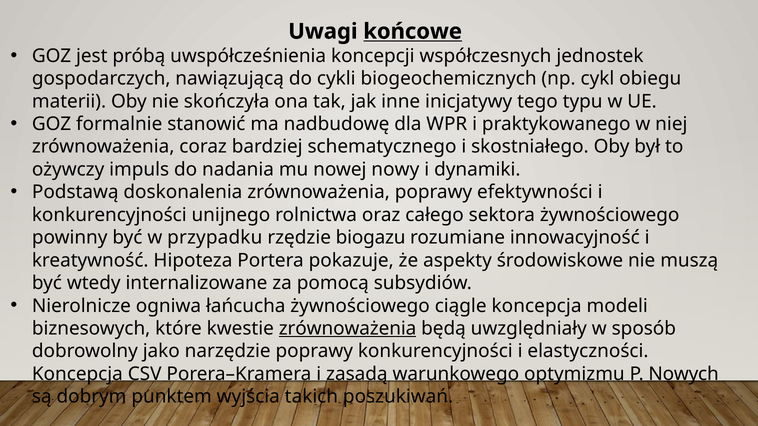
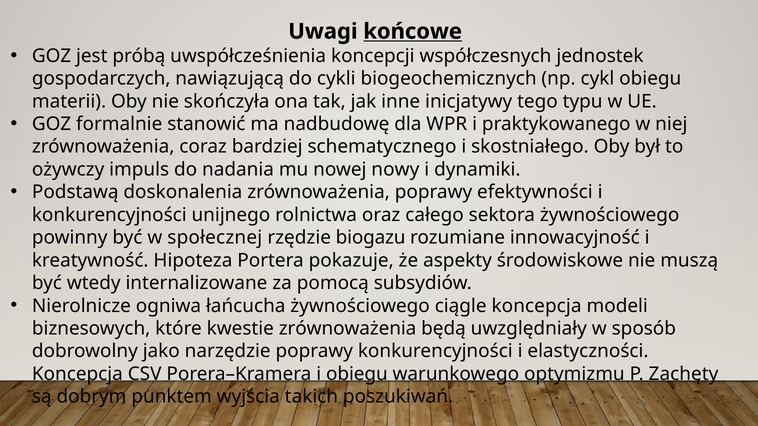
przypadku: przypadku -> społecznej (215, 238)
zrównoważenia underline: present -> none (348, 329)
i zasadą: zasadą -> obiegu (357, 374)
Nowych: Nowych -> Zachęty (683, 374)
